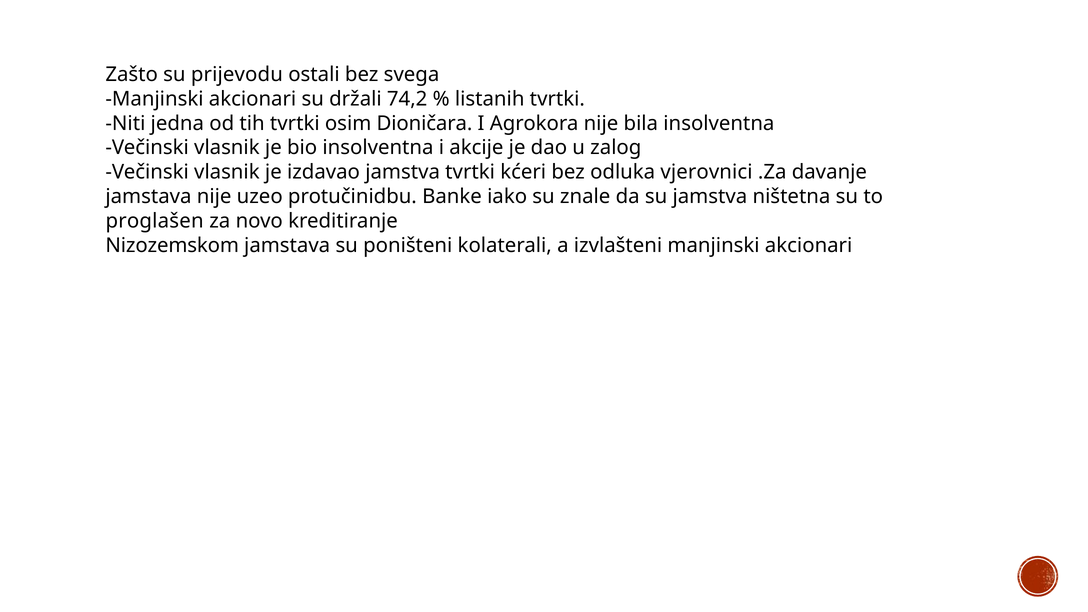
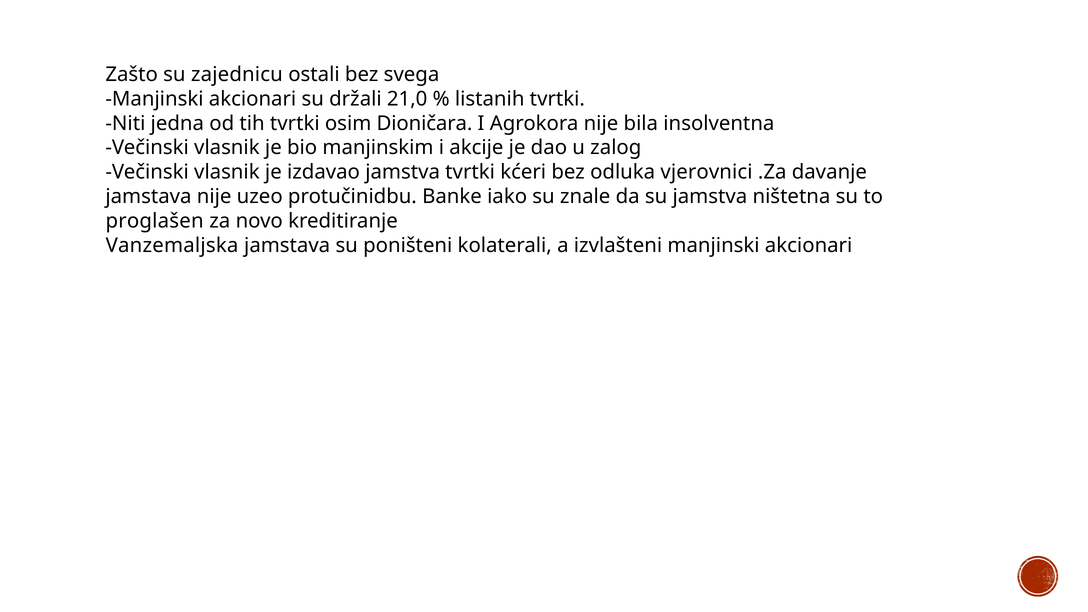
prijevodu: prijevodu -> zajednicu (237, 74)
74,2: 74,2 -> 21,0 (407, 99)
bio insolventna: insolventna -> manjinskim (378, 148)
Nizozemskom: Nizozemskom -> Vanzemaljska (172, 246)
